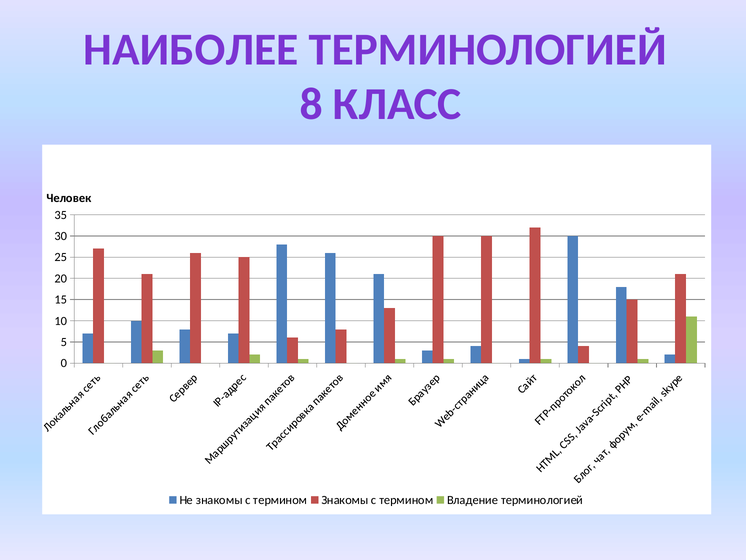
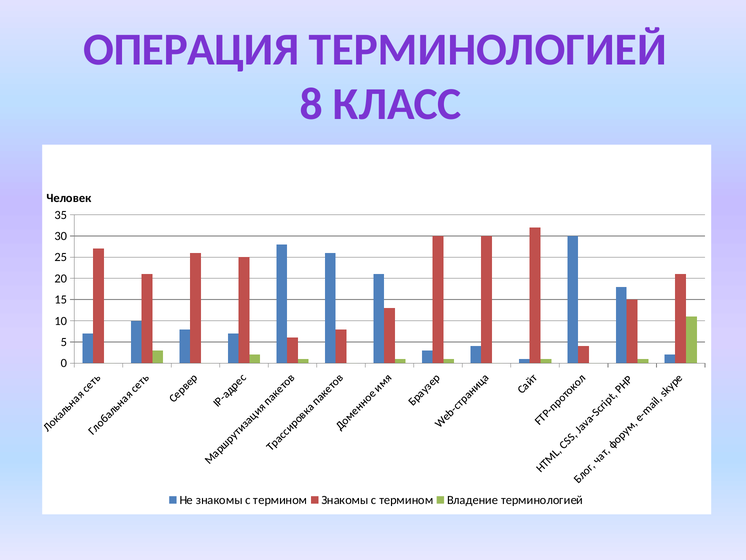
НАИБОЛЕЕ: НАИБОЛЕЕ -> ОПЕРАЦИЯ (191, 50)
